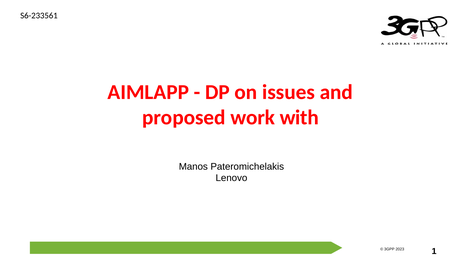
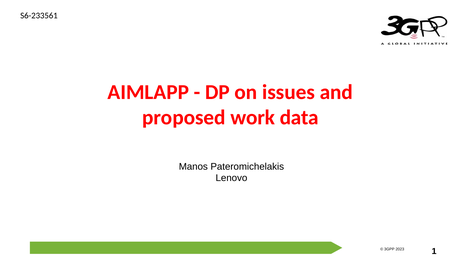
with: with -> data (299, 118)
